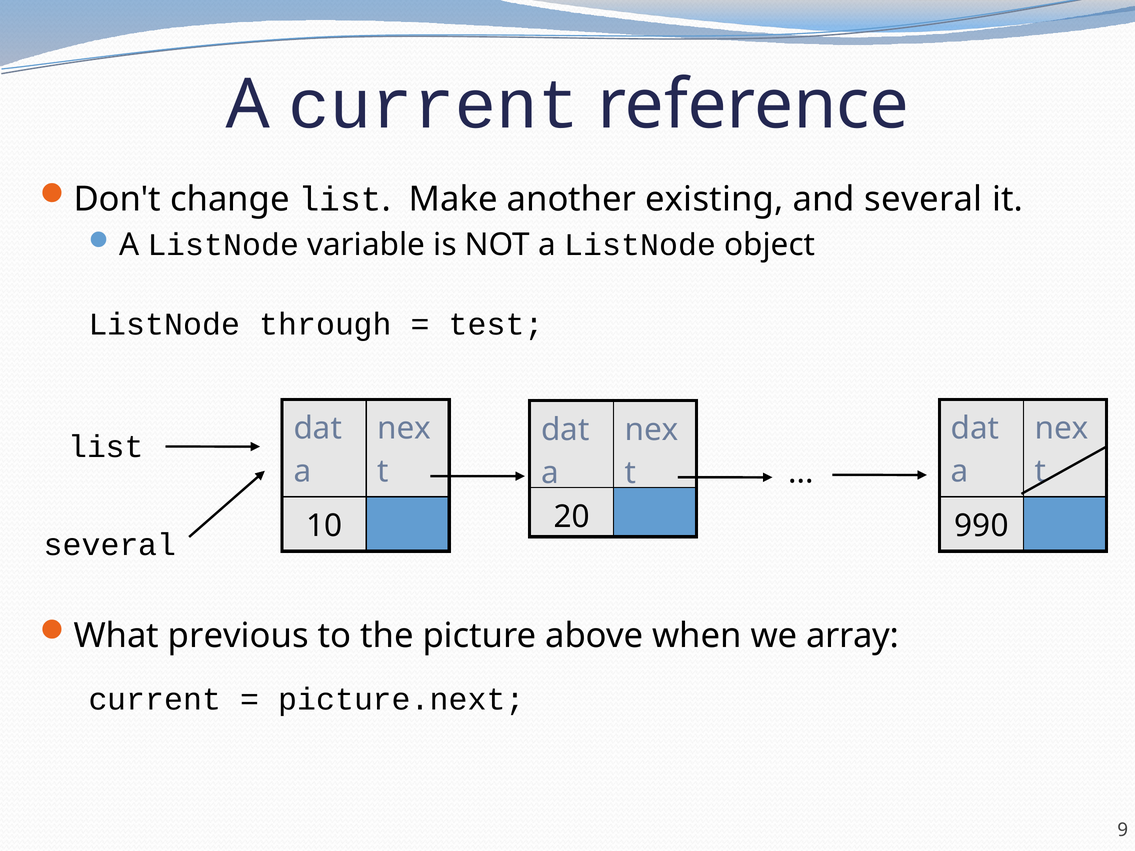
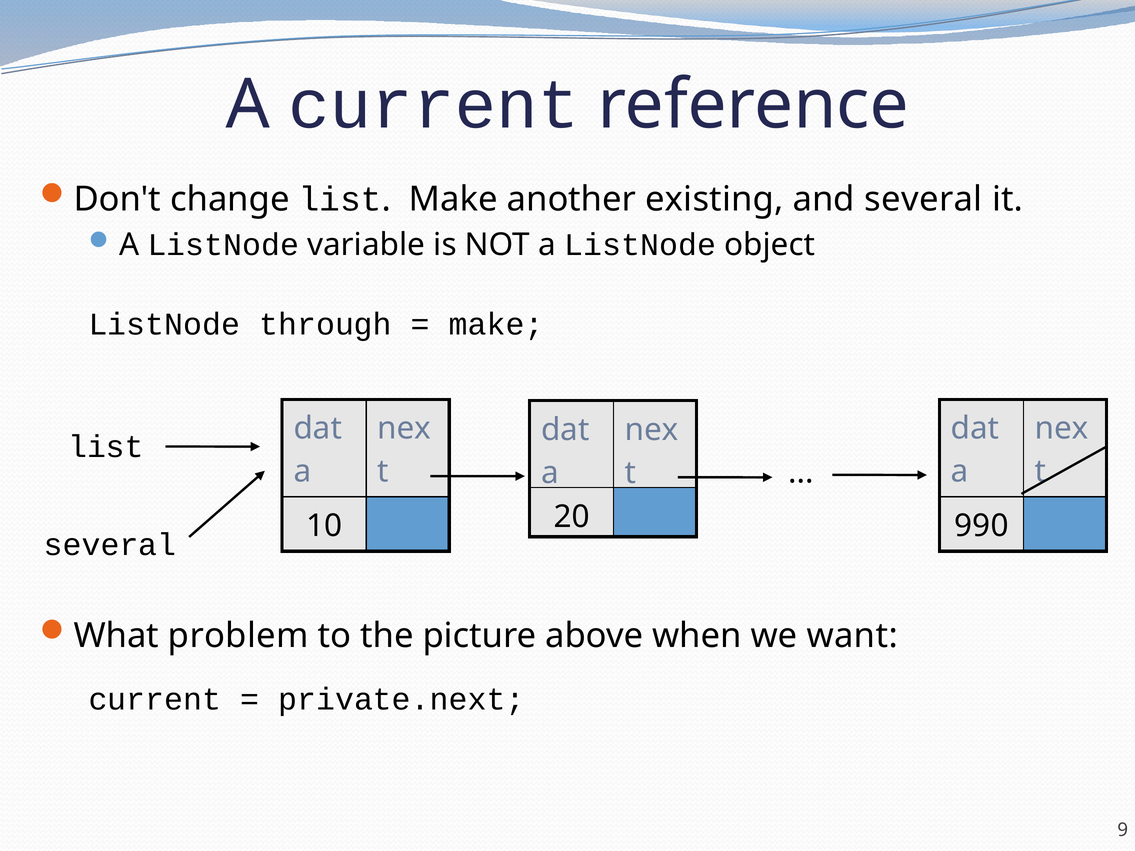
test: test -> make (496, 324)
previous: previous -> problem (238, 636)
array: array -> want (852, 636)
picture.next: picture.next -> private.next (401, 700)
